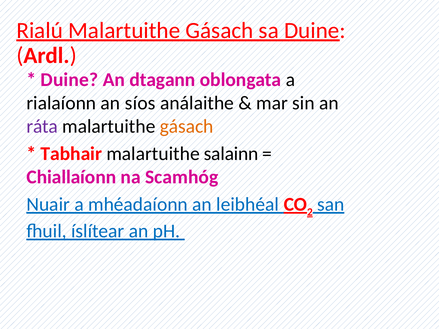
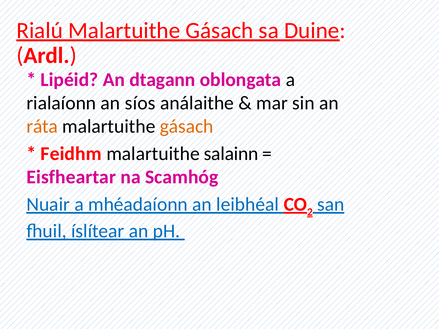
Duine: Duine -> Lipéid (69, 80)
ráta colour: purple -> orange (42, 127)
Tabhair: Tabhair -> Feidhm (71, 154)
Chiallaíonn: Chiallaíonn -> Eisfheartar (71, 177)
